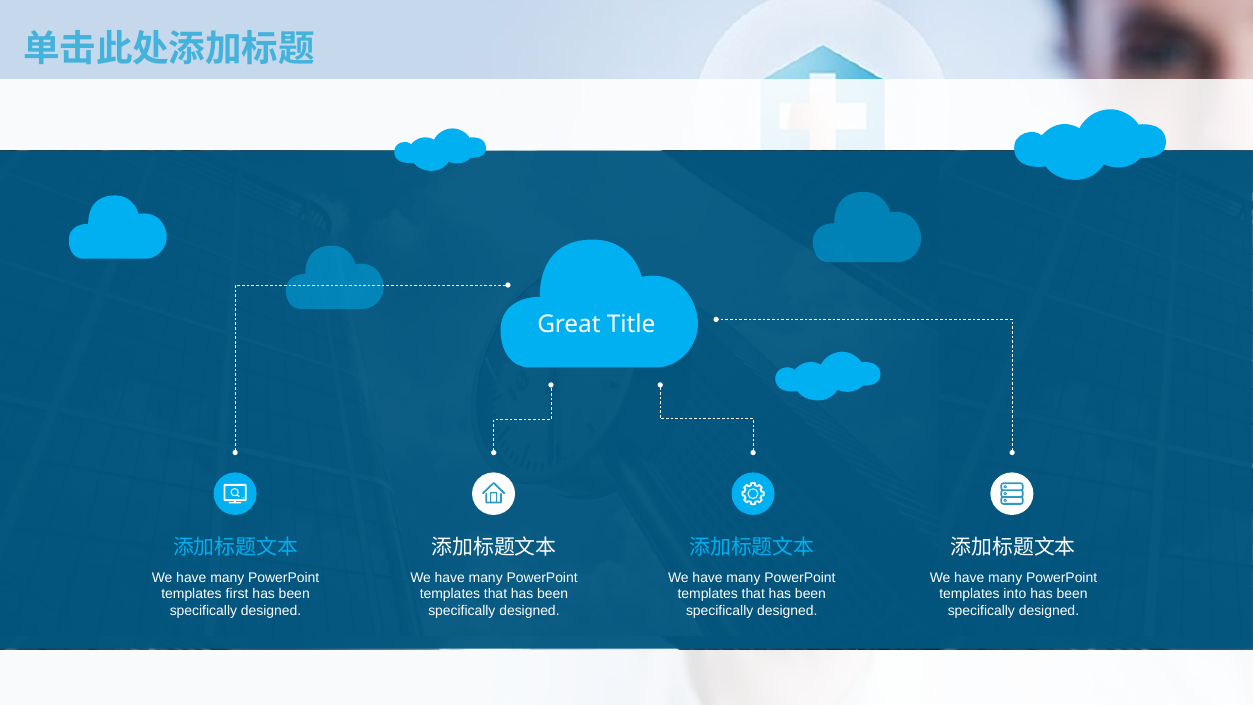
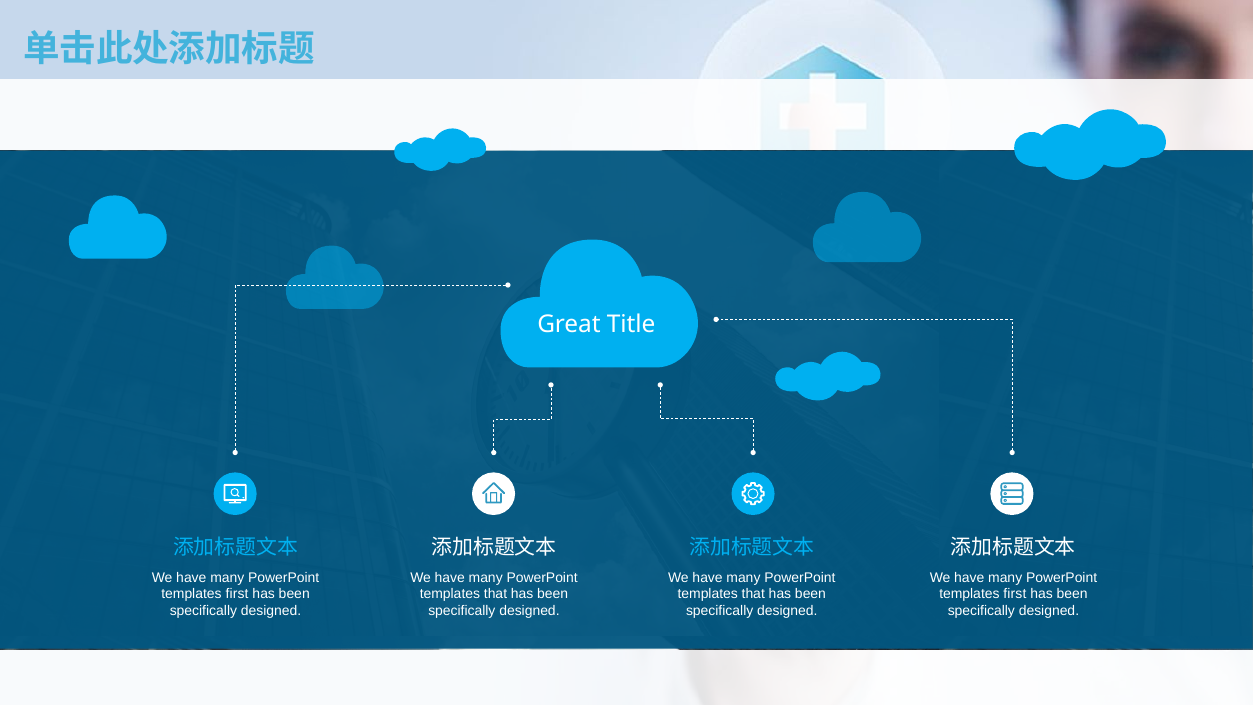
into: into -> first (1015, 594)
